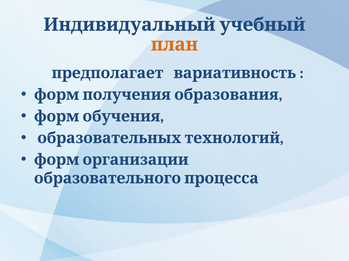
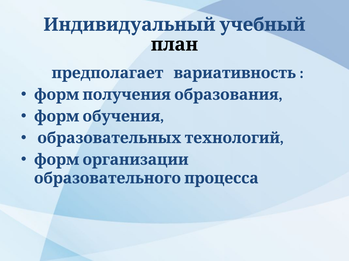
план colour: orange -> black (174, 45)
